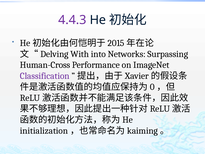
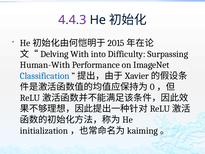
Networks: Networks -> Difficulty (127, 54)
Human-Cross: Human-Cross -> Human-With (45, 65)
Classification colour: purple -> blue (45, 76)
